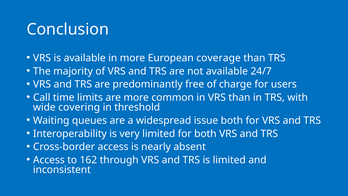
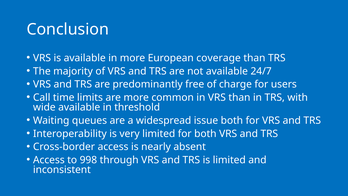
wide covering: covering -> available (79, 107)
162: 162 -> 998 (88, 160)
